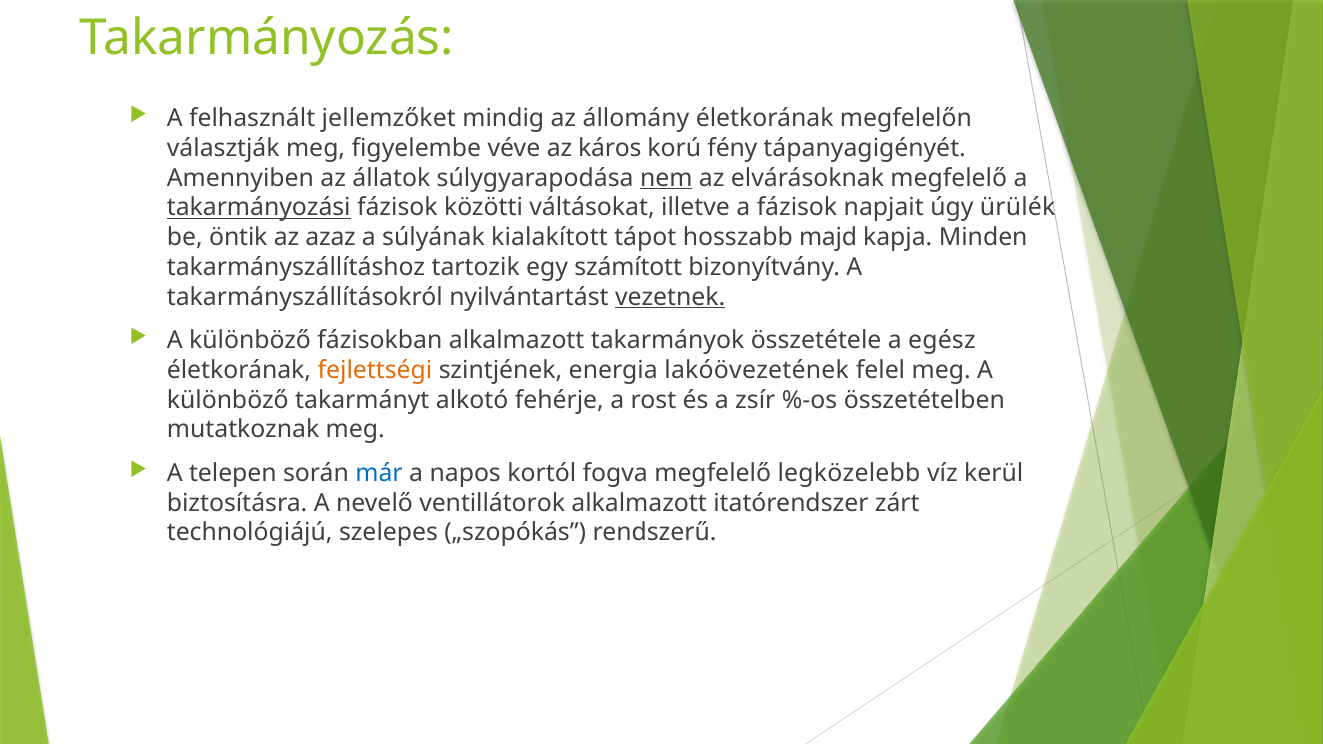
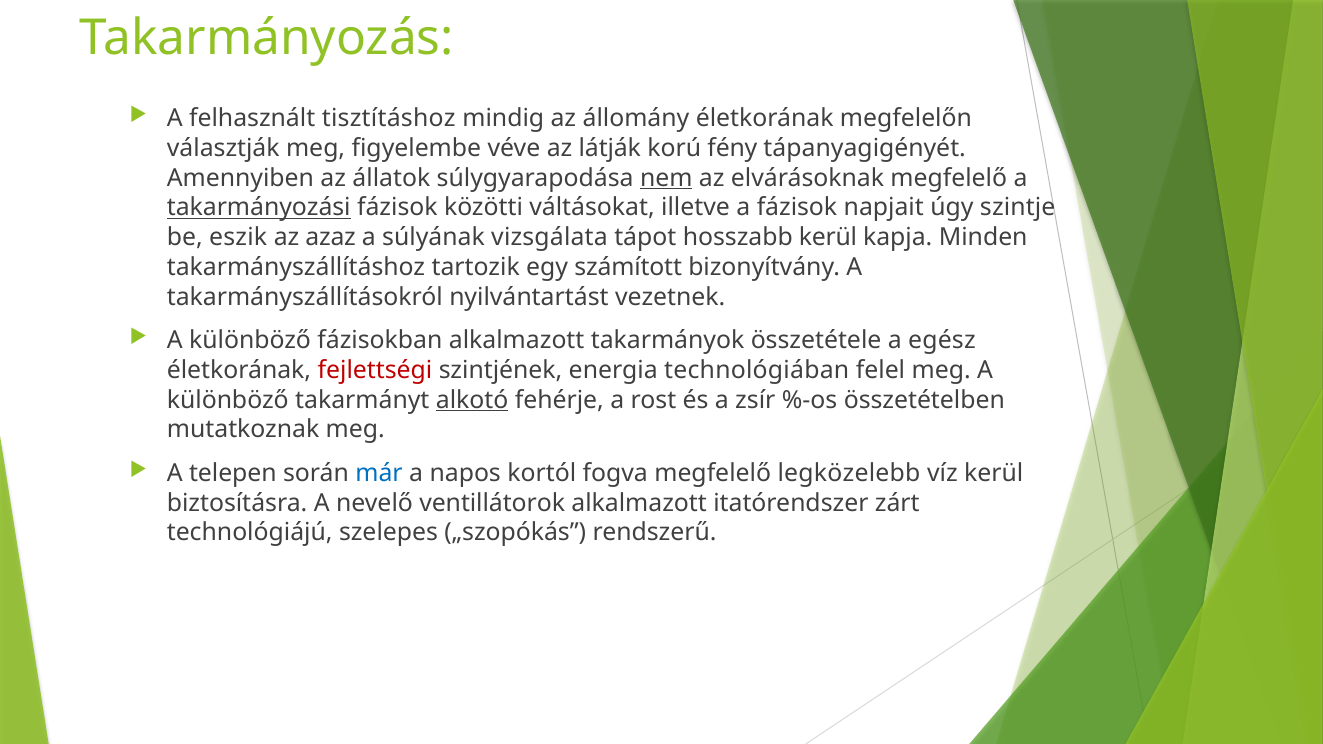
jellemzőket: jellemzőket -> tisztításhoz (389, 118)
káros: káros -> látják (610, 148)
ürülék: ürülék -> szintje (1018, 208)
öntik: öntik -> eszik (238, 237)
kialakított: kialakított -> vizsgálata (549, 237)
hosszabb majd: majd -> kerül (828, 237)
vezetnek underline: present -> none (670, 297)
fejlettségi colour: orange -> red (375, 370)
lakóövezetének: lakóövezetének -> technológiában (757, 370)
alkotó underline: none -> present (472, 400)
